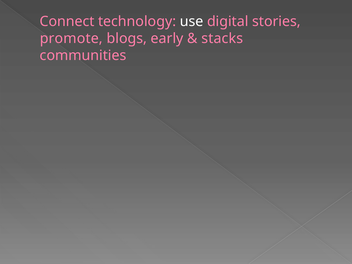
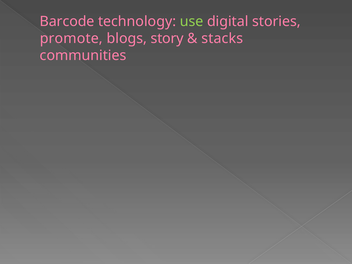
Connect: Connect -> Barcode (67, 22)
use colour: white -> light green (192, 22)
early: early -> story (167, 39)
